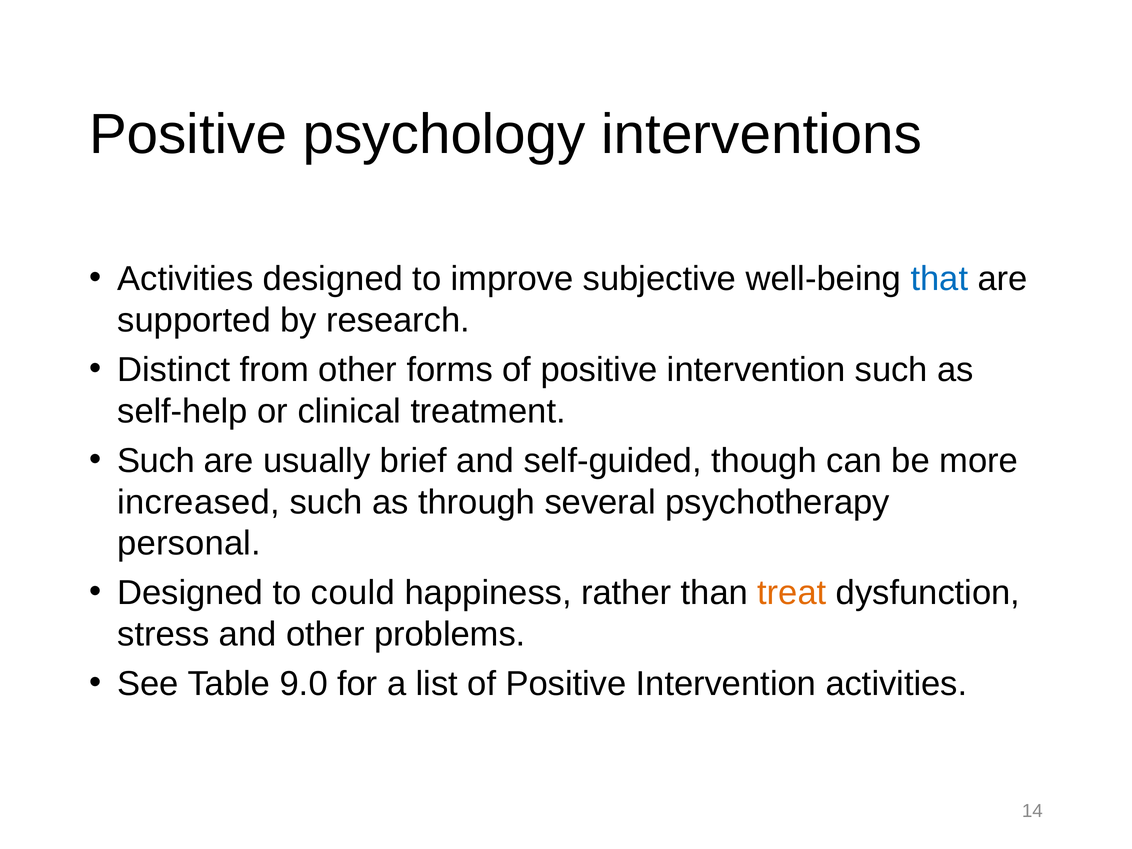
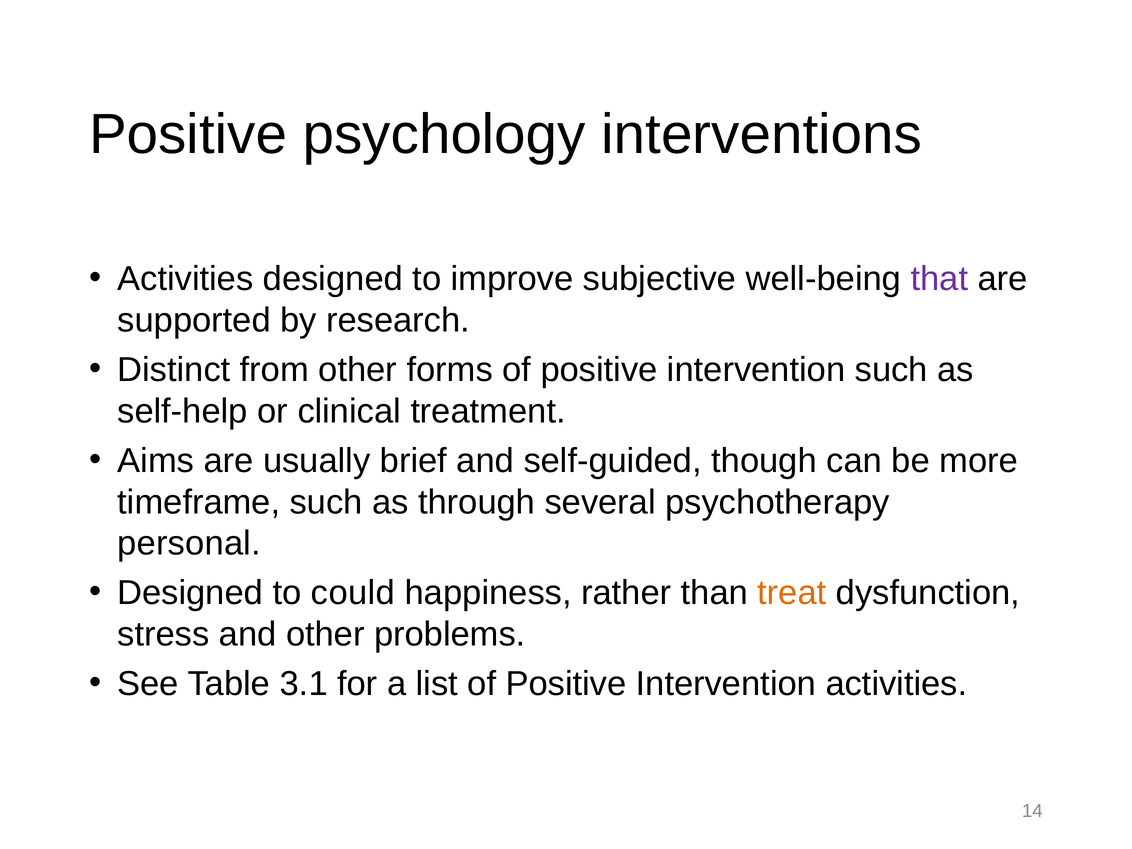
that colour: blue -> purple (939, 279)
Such: Such -> Aims (156, 461)
increased: increased -> timeframe (199, 502)
9.0: 9.0 -> 3.1 (304, 684)
